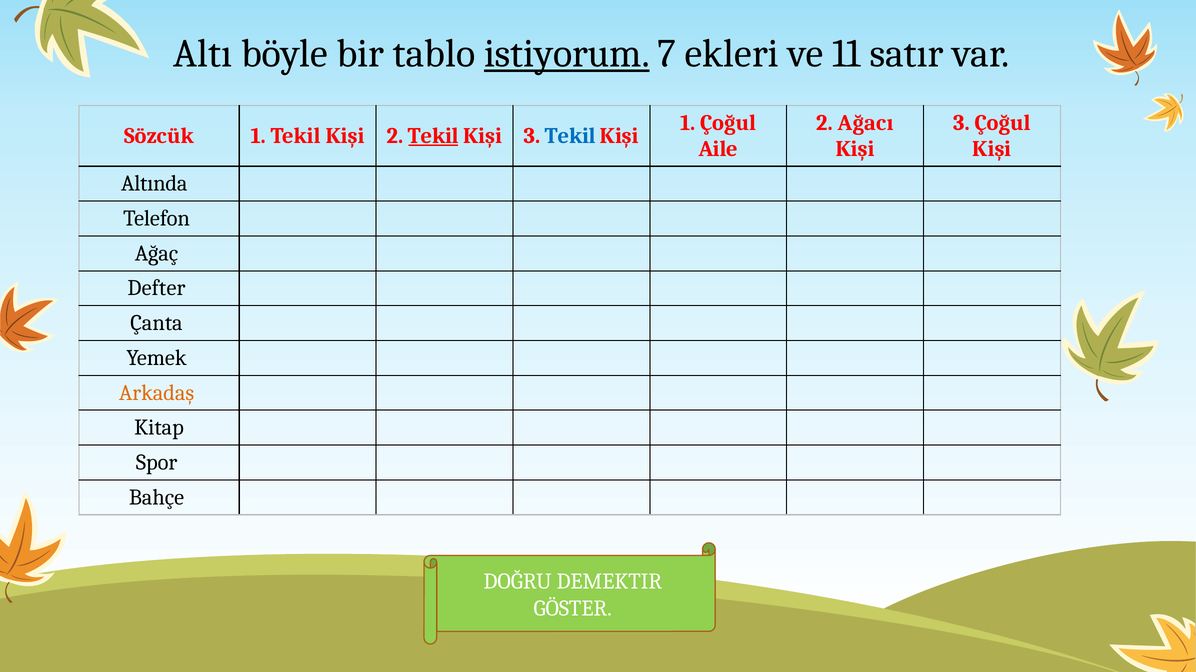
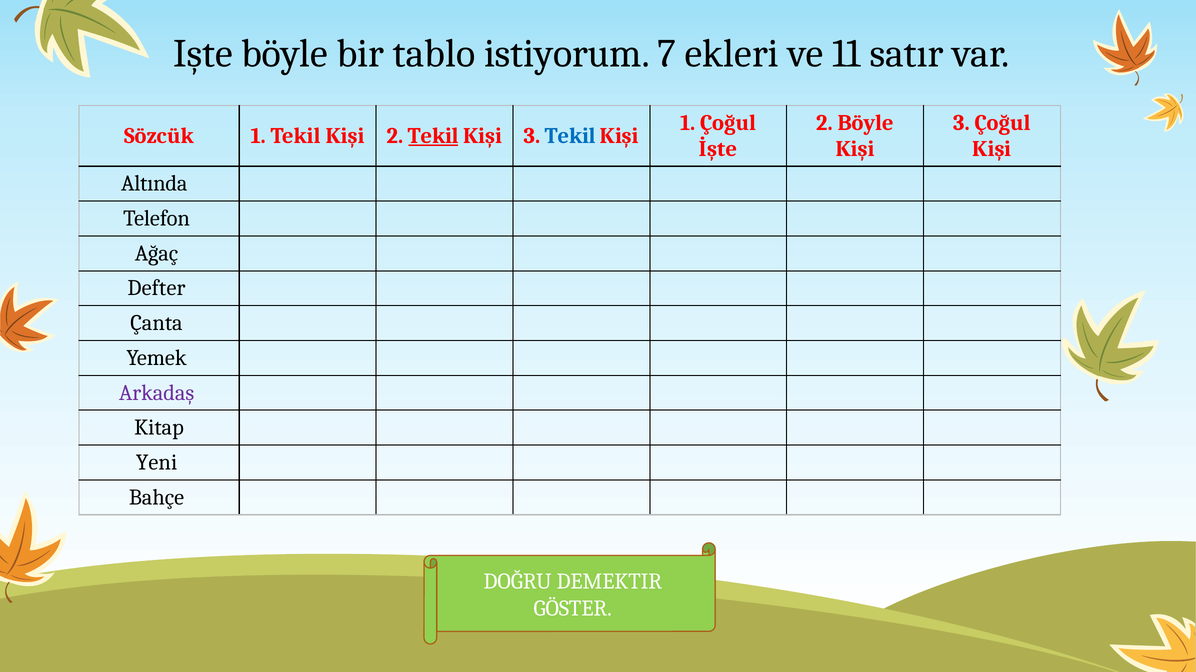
Altı: Altı -> Işte (203, 54)
istiyorum underline: present -> none (567, 54)
2 Ağacı: Ağacı -> Böyle (866, 123)
Aile: Aile -> İşte (718, 149)
Arkadaş colour: orange -> purple (157, 393)
Spor: Spor -> Yeni (157, 463)
